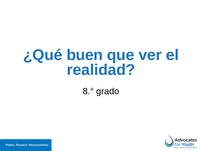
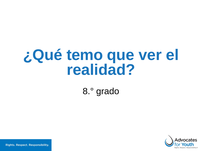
buen: buen -> temo (85, 55)
